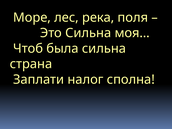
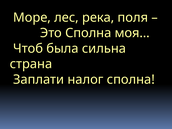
Это Сильна: Сильна -> Сполна (88, 33)
